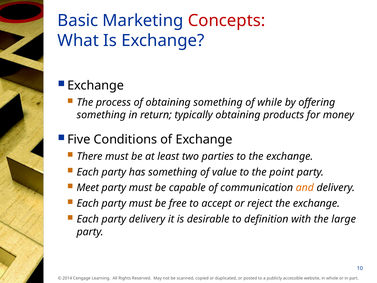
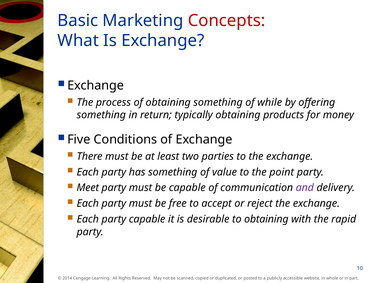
and colour: orange -> purple (305, 188)
party delivery: delivery -> capable (147, 219)
to definition: definition -> obtaining (266, 219)
large: large -> rapid (344, 219)
